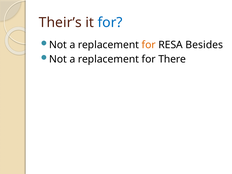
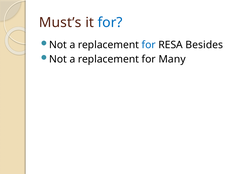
Their’s: Their’s -> Must’s (60, 22)
for colour: orange -> blue (149, 45)
There: There -> Many (172, 59)
